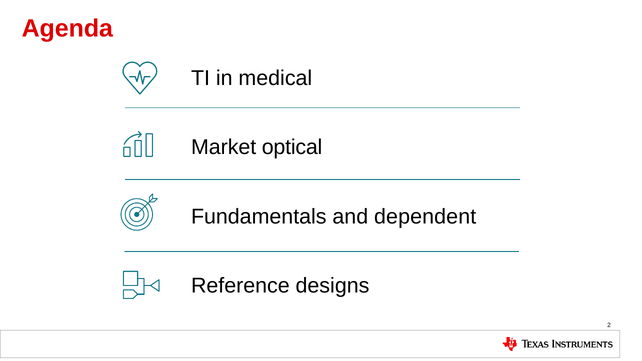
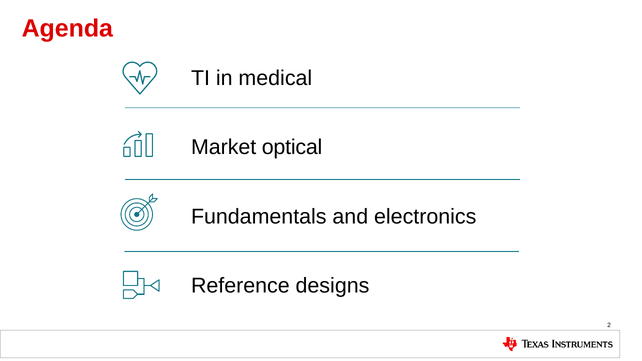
dependent: dependent -> electronics (425, 217)
